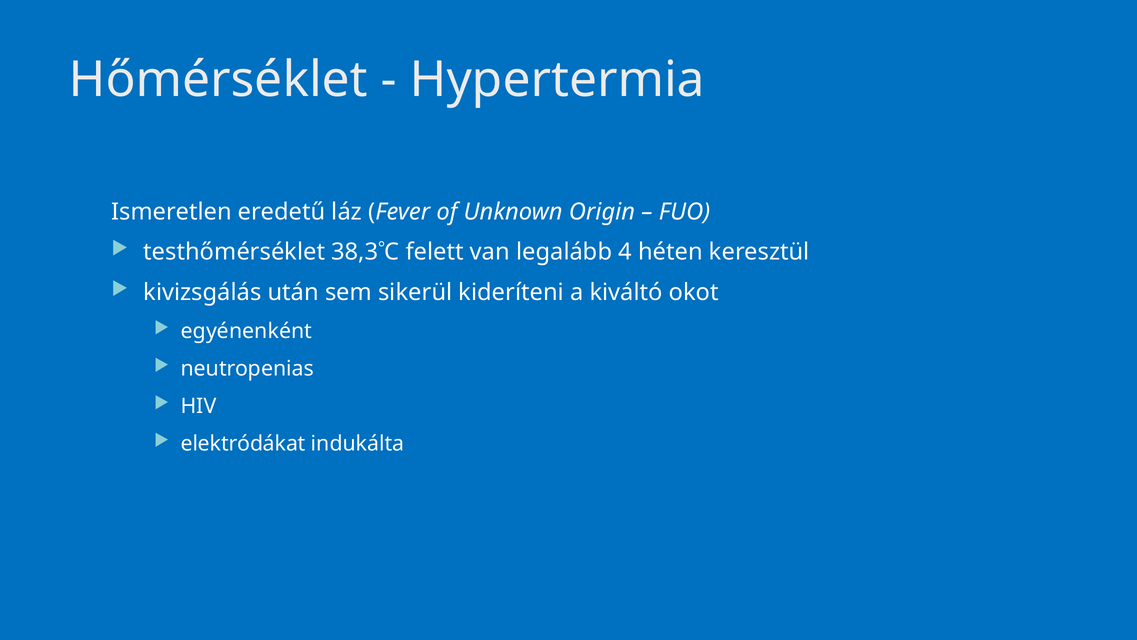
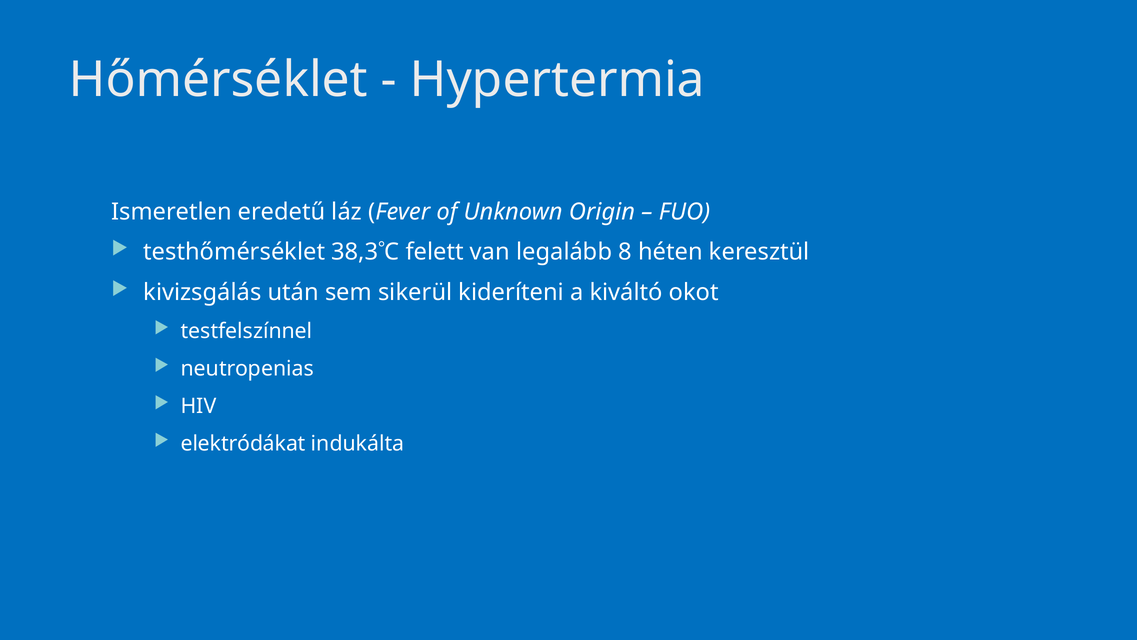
4: 4 -> 8 (625, 252)
egyénenként: egyénenként -> testfelszínnel (246, 331)
